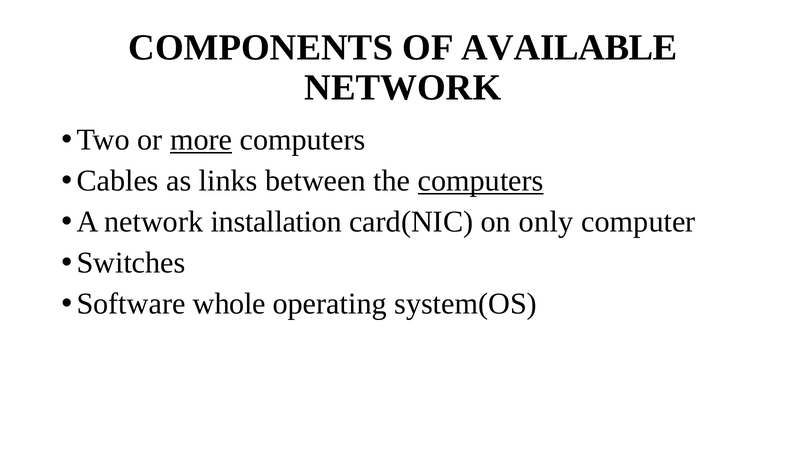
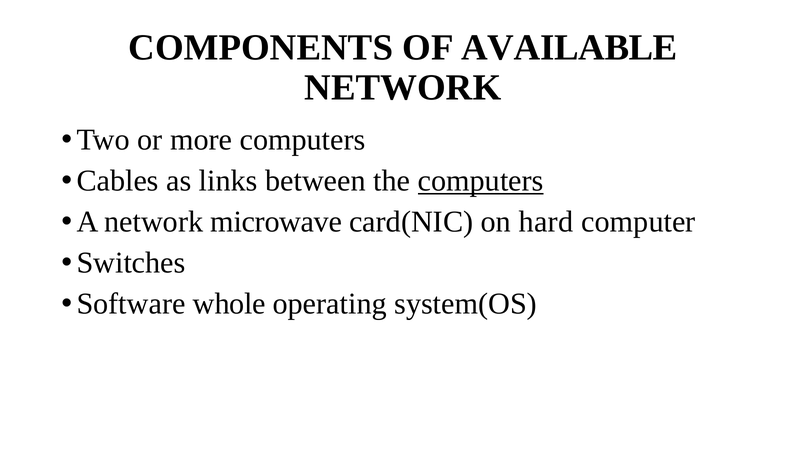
more underline: present -> none (201, 140)
installation: installation -> microwave (276, 222)
only: only -> hard (546, 222)
